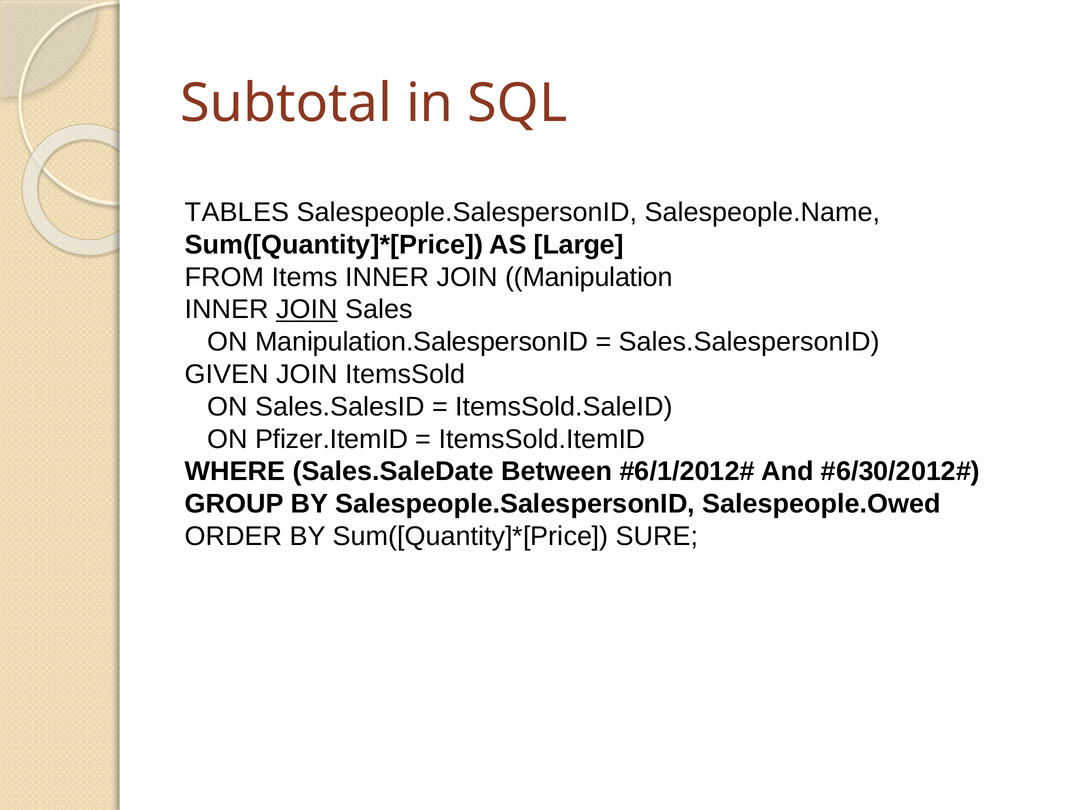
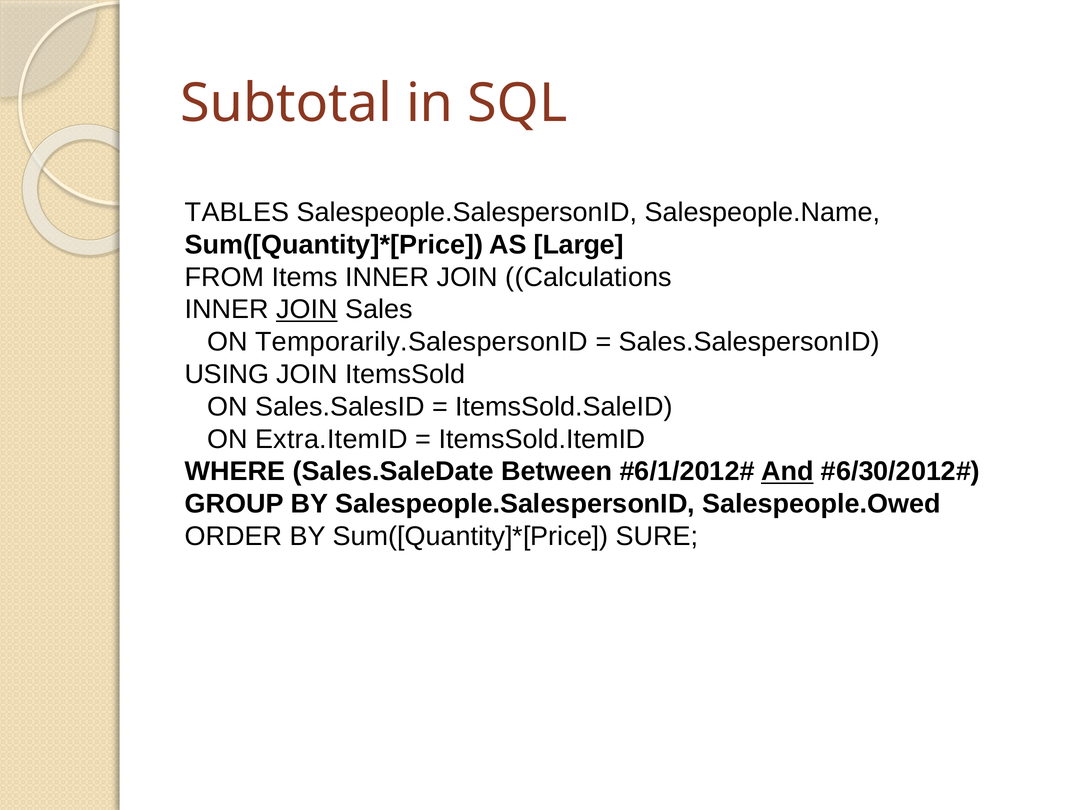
Manipulation: Manipulation -> Calculations (589, 277)
Manipulation.SalespersonID: Manipulation.SalespersonID -> Temporarily.SalespersonID (422, 342)
GIVEN: GIVEN -> USING (227, 374)
Pfizer.ItemID: Pfizer.ItemID -> Extra.ItemID (331, 439)
And underline: none -> present (787, 472)
